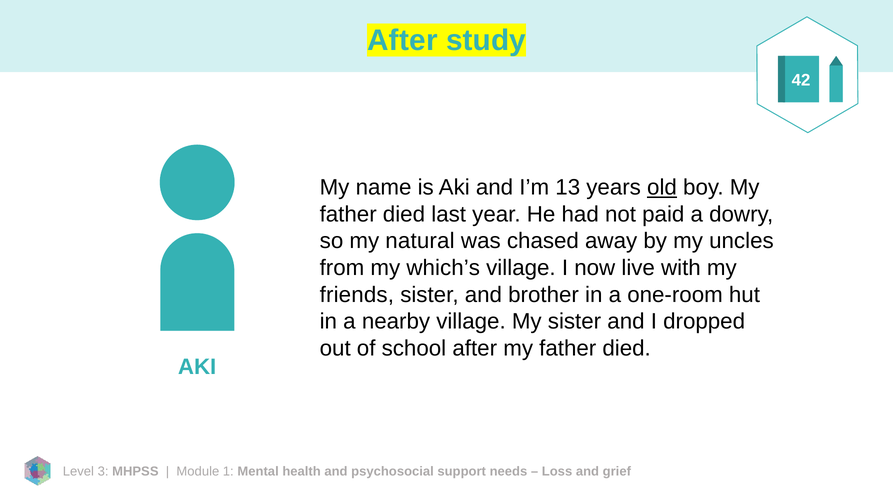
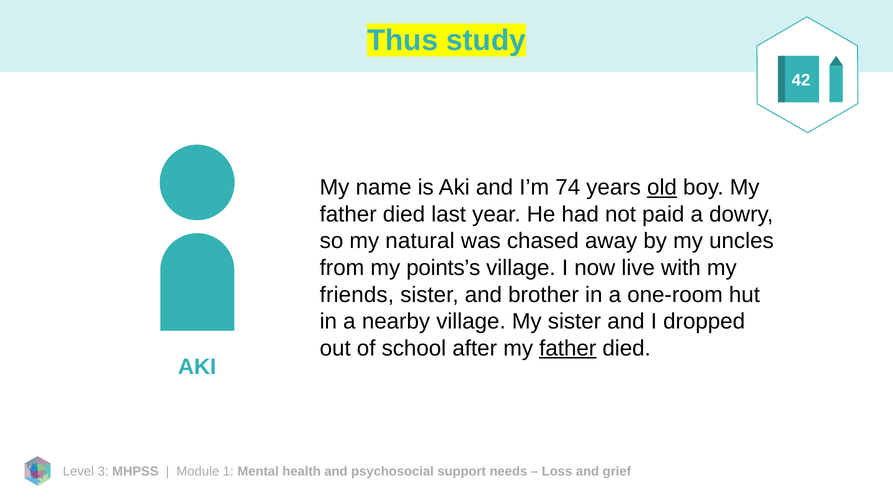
After: After -> Thus (403, 40)
13: 13 -> 74 (568, 188)
which’s: which’s -> points’s (443, 268)
father underline: none -> present (568, 348)
